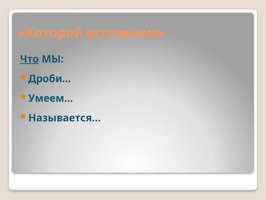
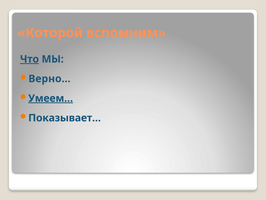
Дроби…: Дроби… -> Верно… (49, 79)
Умеем… underline: none -> present (51, 98)
Называется…: Называется… -> Показывает… (65, 118)
